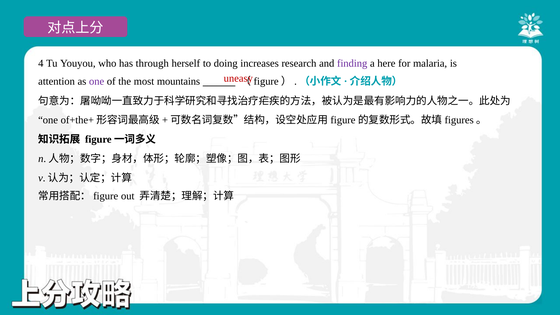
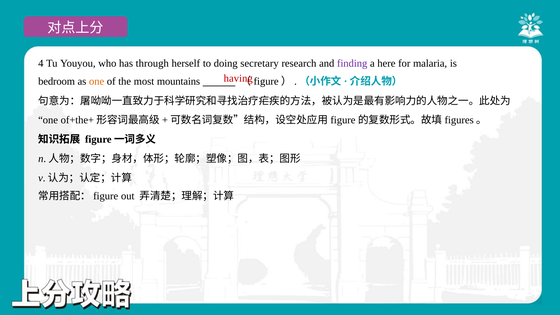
increases: increases -> secretary (260, 63)
uneasy: uneasy -> having (238, 78)
attention: attention -> bedroom (57, 81)
one colour: purple -> orange (97, 81)
